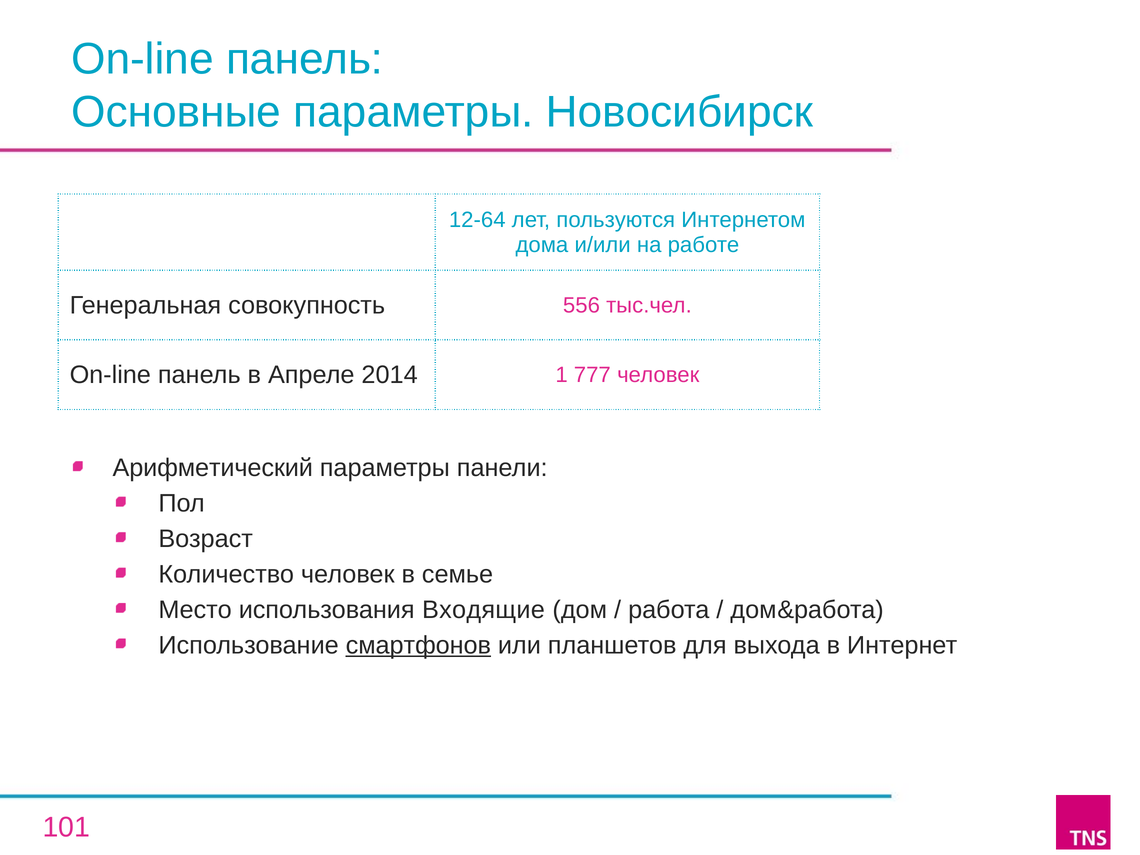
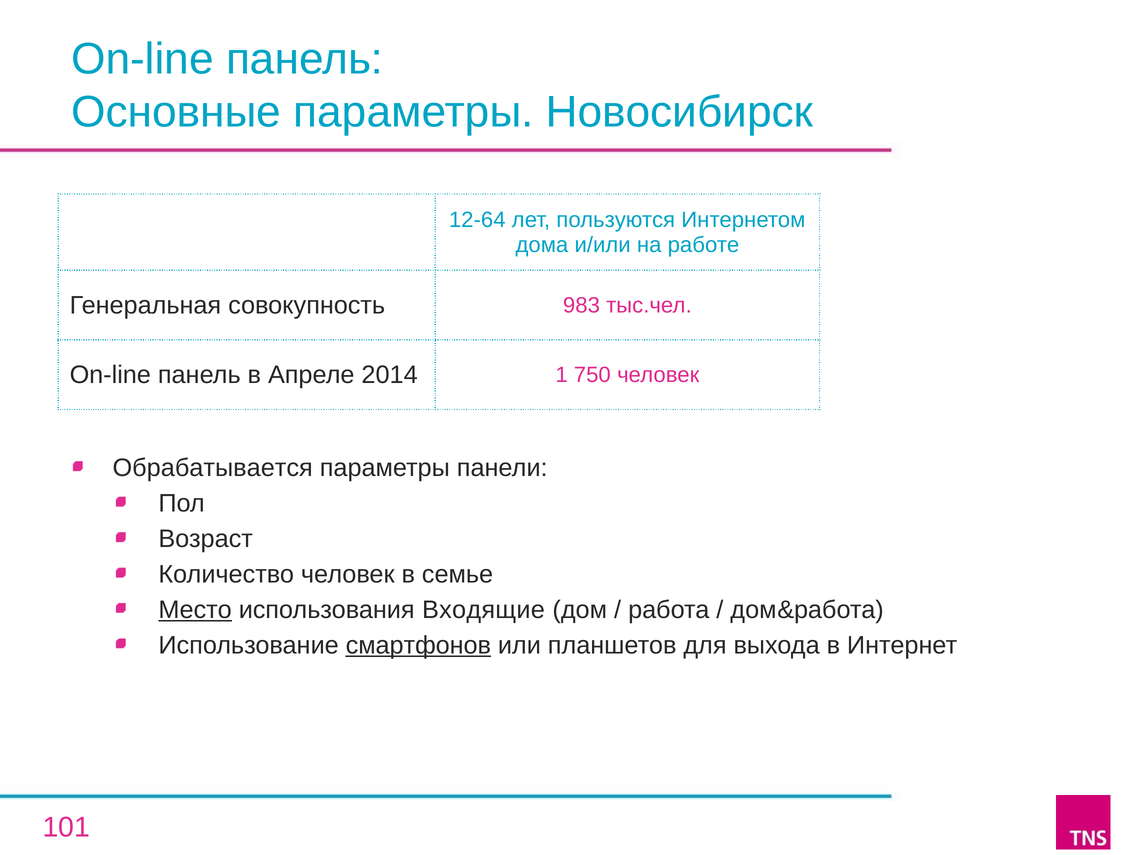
556: 556 -> 983 (581, 305)
777: 777 -> 750 (592, 375)
Арифметический: Арифметический -> Обрабатывается (213, 468)
Место underline: none -> present (195, 610)
